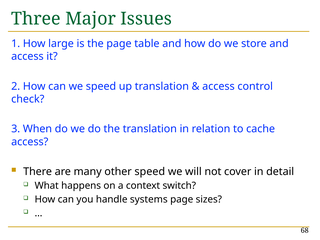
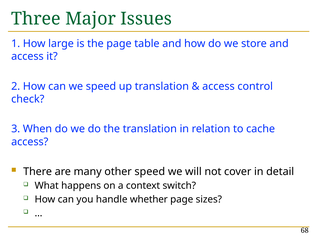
systems: systems -> whether (149, 199)
